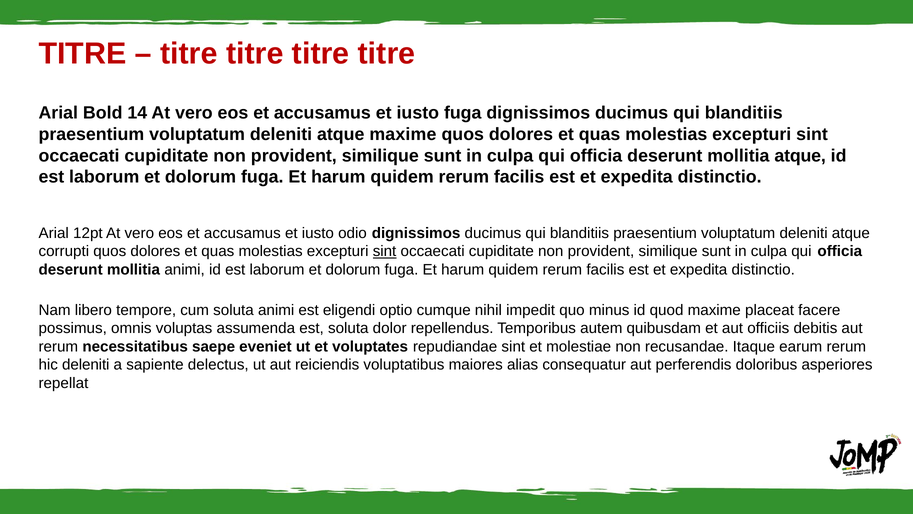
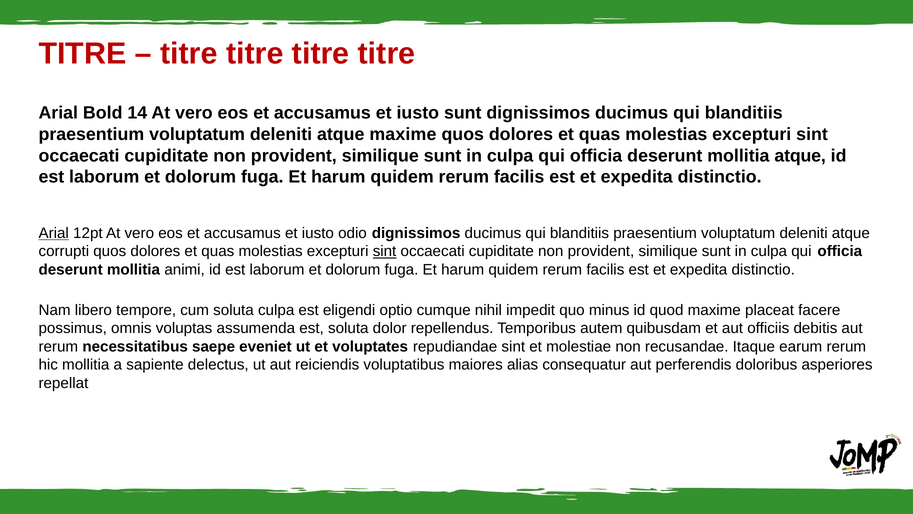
iusto fuga: fuga -> sunt (463, 113)
Arial underline: none -> present (54, 233)
soluta animi: animi -> culpa (276, 310)
hic deleniti: deleniti -> mollitia (86, 365)
